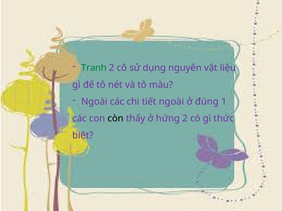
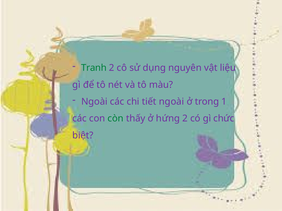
đúng: đúng -> trong (207, 102)
còn colour: black -> green (116, 119)
thức: thức -> chức (224, 119)
